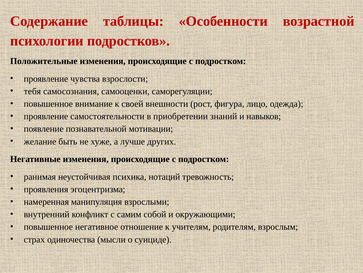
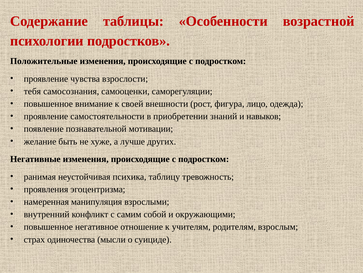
нотаций: нотаций -> таблицу (164, 176)
